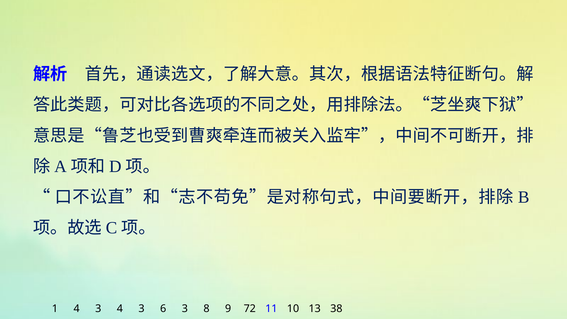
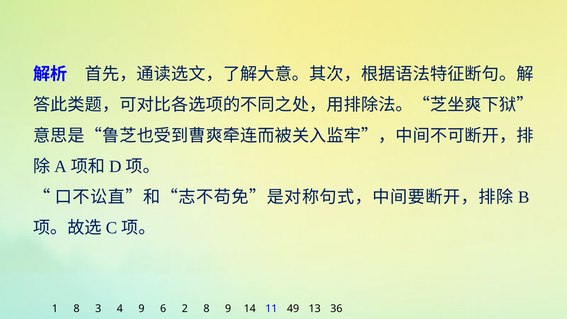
1 4: 4 -> 8 (77, 309)
3 4 3: 3 -> 9 (142, 309)
6 3: 3 -> 2 (185, 309)
72: 72 -> 14 (250, 309)
10: 10 -> 49 (293, 309)
38: 38 -> 36 (336, 309)
